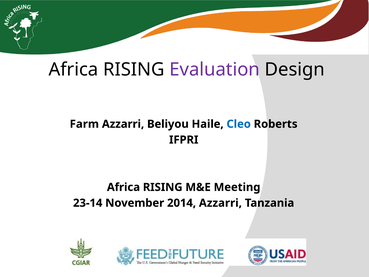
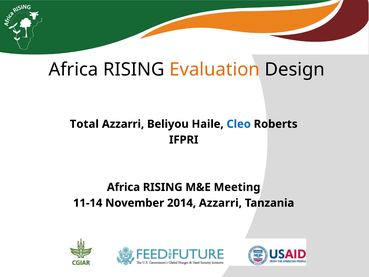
Evaluation colour: purple -> orange (215, 70)
Farm: Farm -> Total (84, 124)
23-14: 23-14 -> 11-14 (88, 203)
